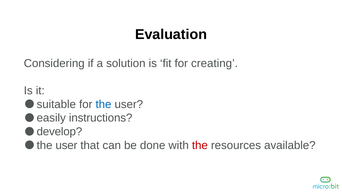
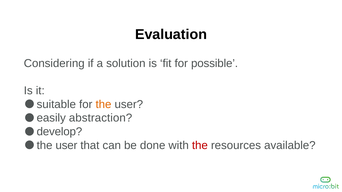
creating: creating -> possible (215, 63)
the colour: blue -> orange (103, 104)
instructions: instructions -> abstraction (101, 118)
